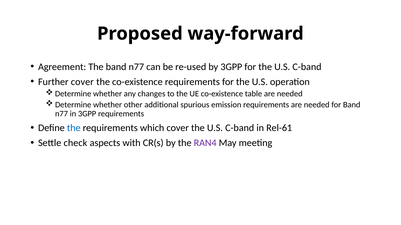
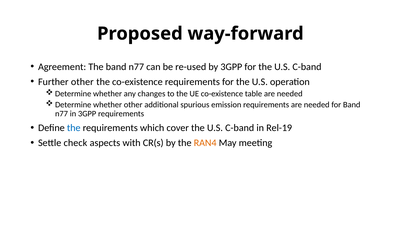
Further cover: cover -> other (82, 82)
Rel-61: Rel-61 -> Rel-19 (279, 128)
RAN4 colour: purple -> orange (205, 143)
